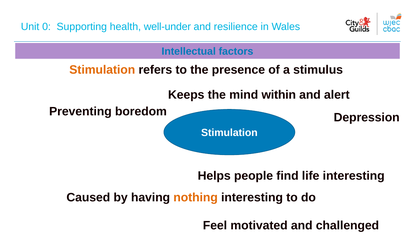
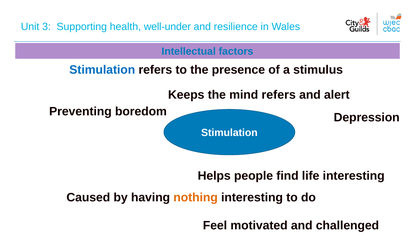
0: 0 -> 3 (47, 27)
Stimulation colour: orange -> blue (102, 70)
mind within: within -> refers (279, 95)
